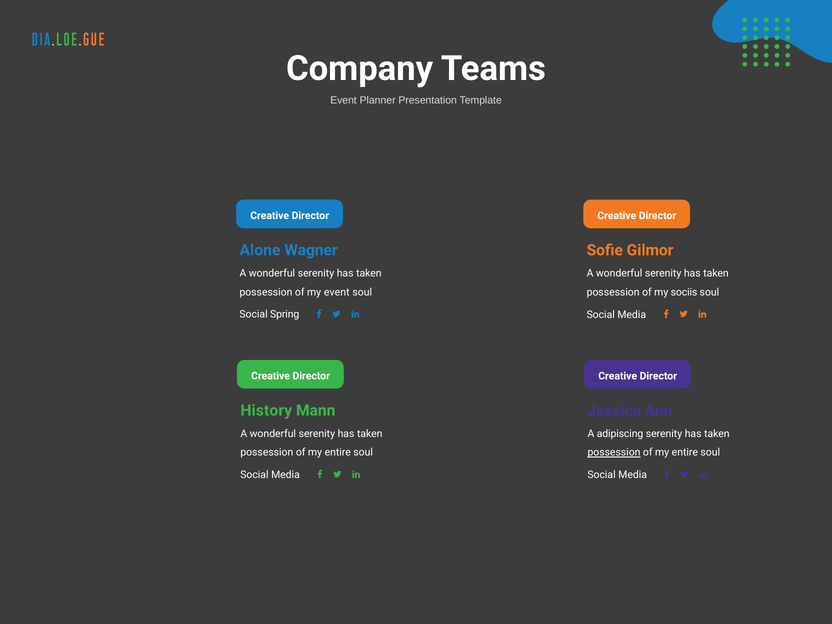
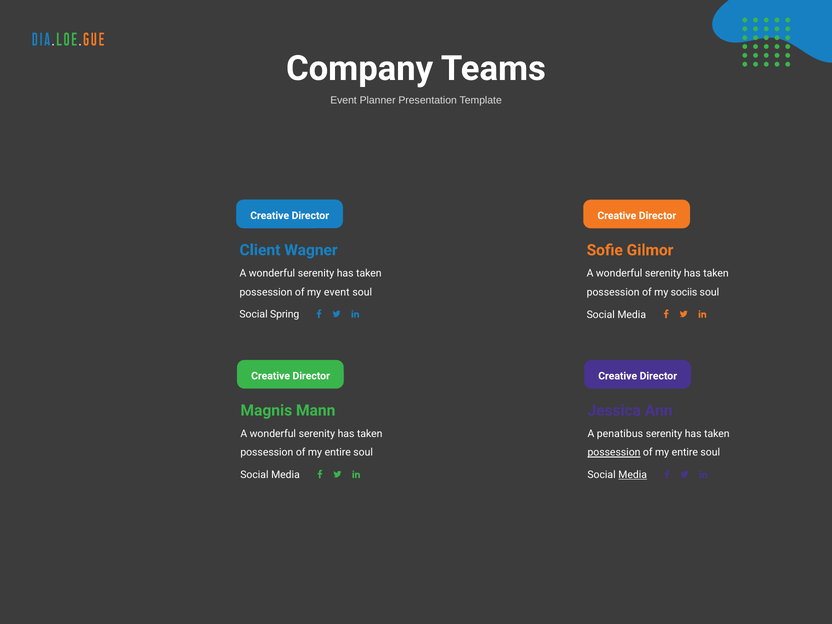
Alone: Alone -> Client (260, 250)
History: History -> Magnis (266, 410)
adipiscing: adipiscing -> penatibus (620, 434)
Media underline: none -> present (633, 475)
